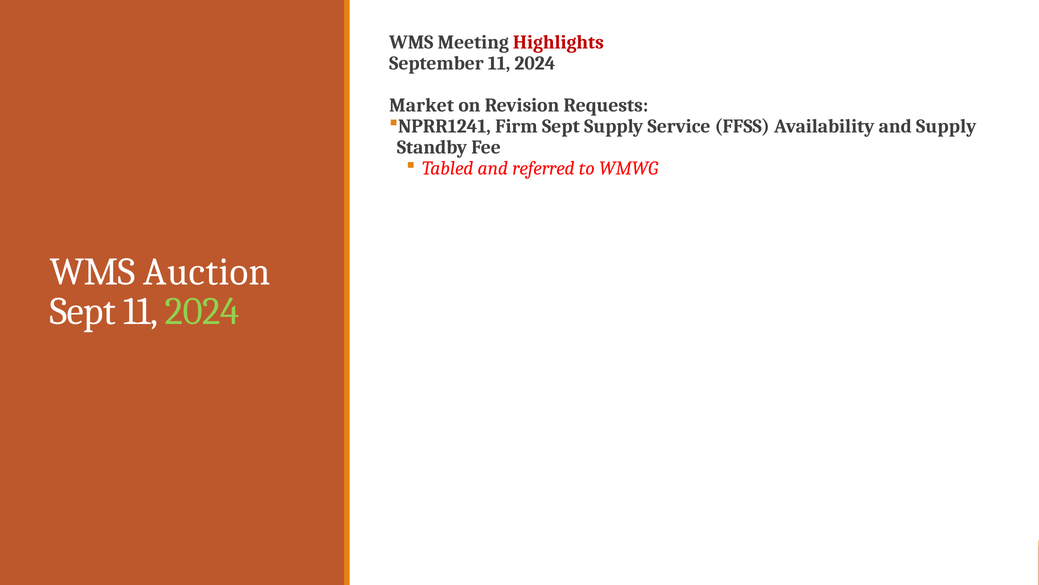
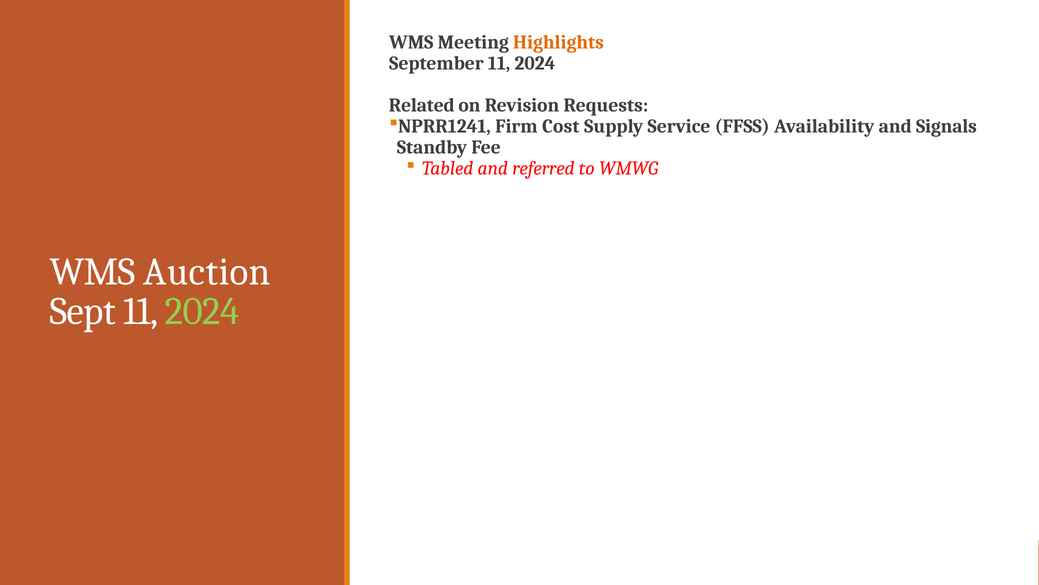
Highlights colour: red -> orange (558, 42)
Market: Market -> Related (422, 105)
Firm Sept: Sept -> Cost (561, 126)
and Supply: Supply -> Signals (946, 126)
